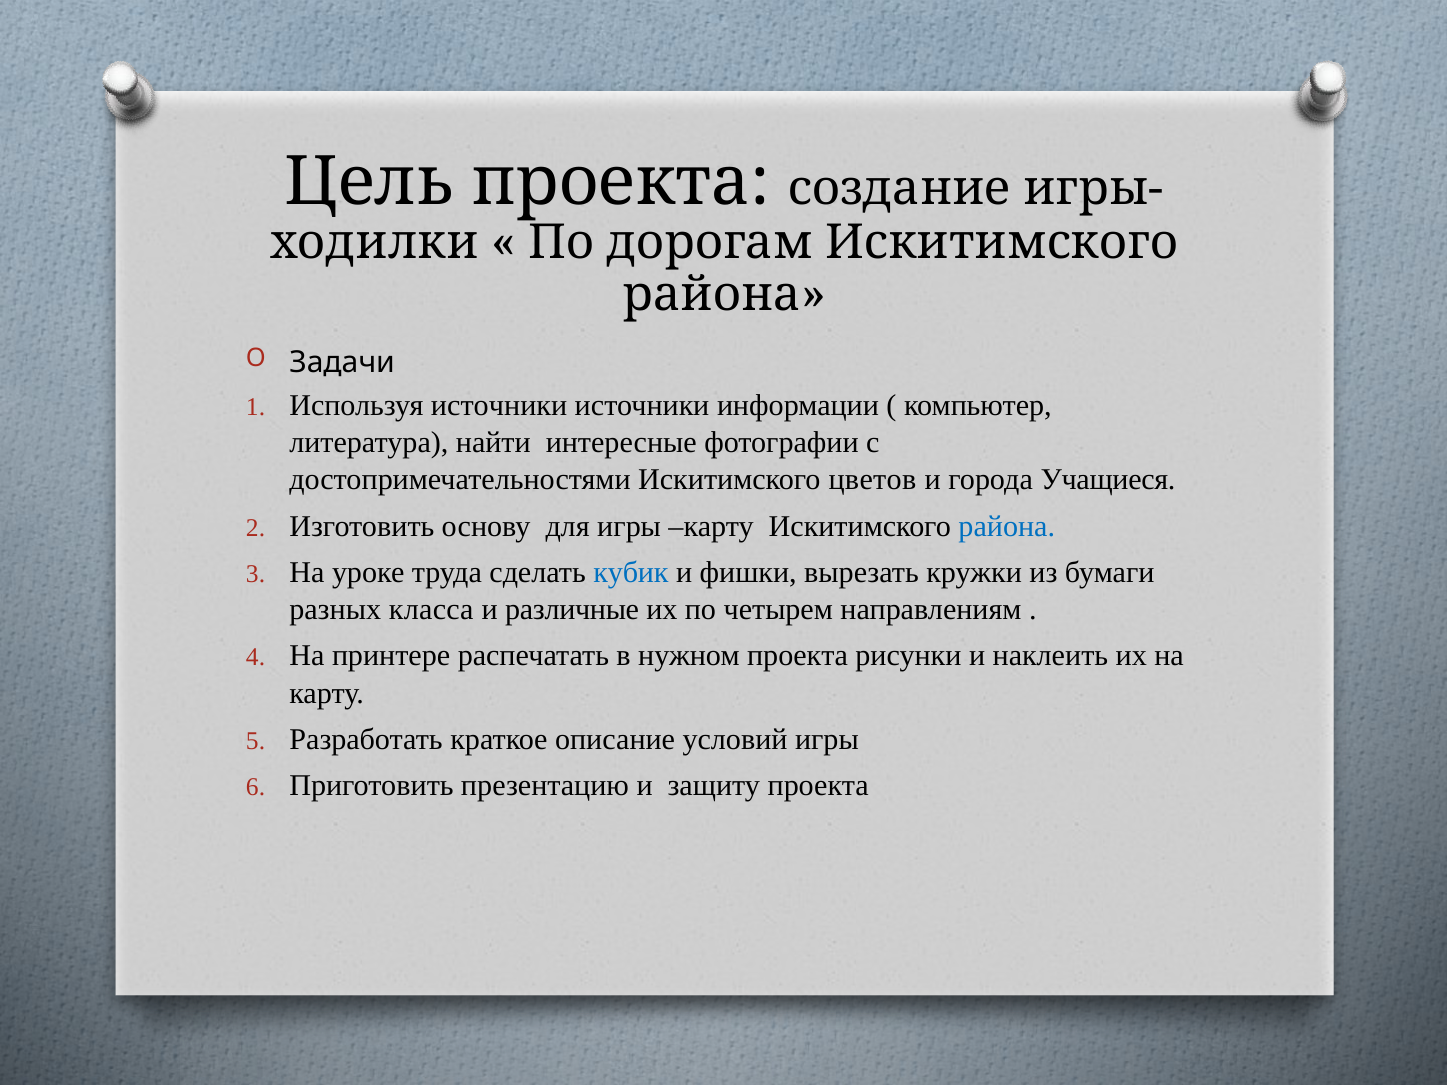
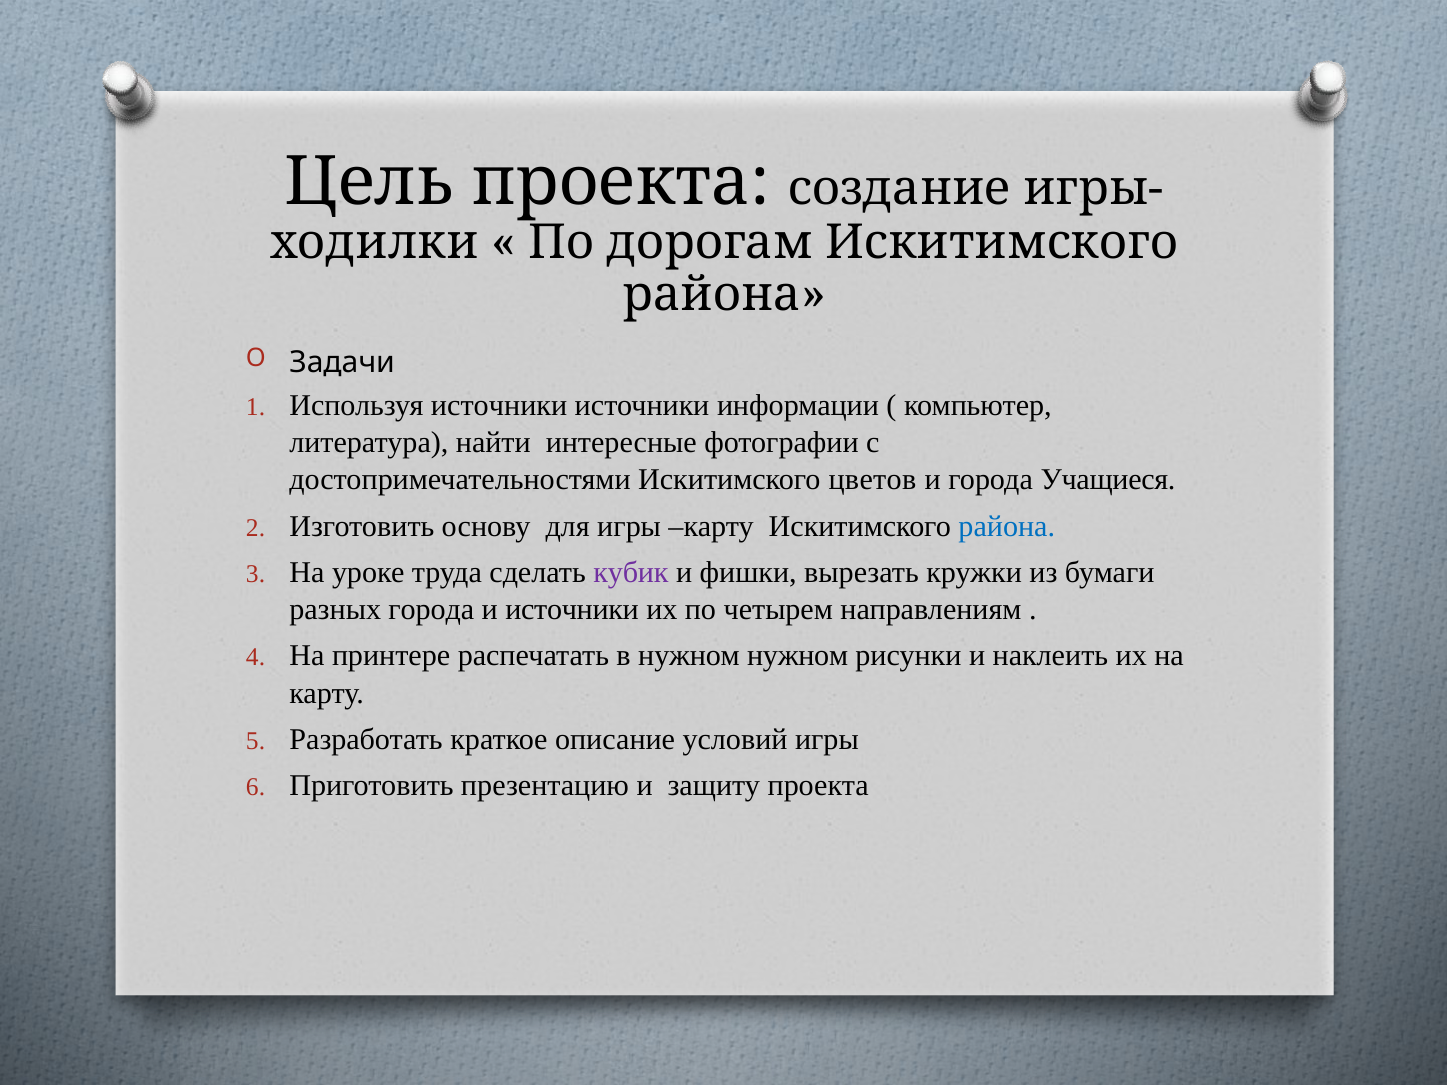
кубик colour: blue -> purple (631, 572)
разных класса: класса -> города (431, 610)
и различные: различные -> источники (572, 610)
нужном проекта: проекта -> нужном (798, 656)
